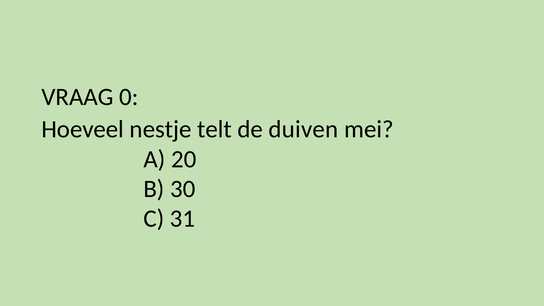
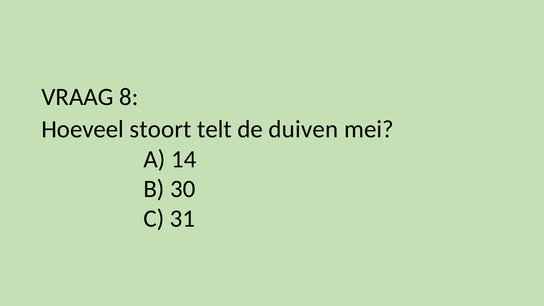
0: 0 -> 8 (129, 97)
nestje: nestje -> stoort (161, 129)
20: 20 -> 14 (184, 159)
